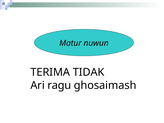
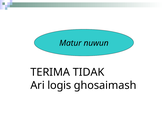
ragu: ragu -> logis (59, 85)
